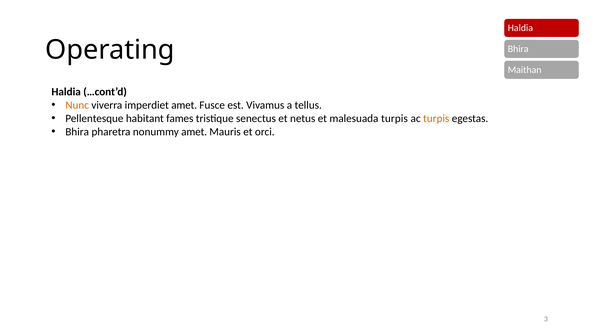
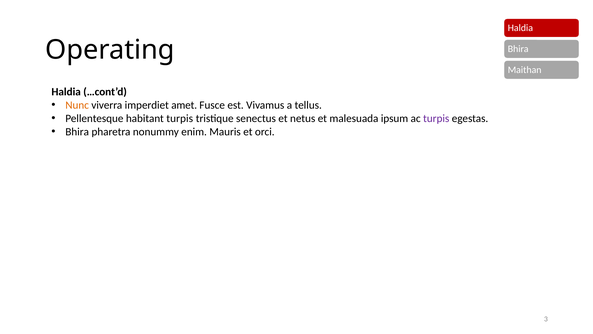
habitant fames: fames -> turpis (180, 118)
malesuada turpis: turpis -> ipsum (395, 118)
turpis colour: orange -> purple (436, 118)
nonummy amet: amet -> enim (194, 132)
